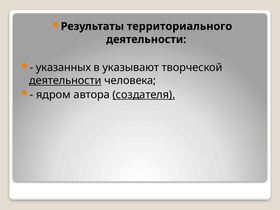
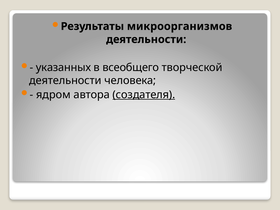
территориального: территориального -> микроорганизмов (180, 26)
указывают: указывают -> всеобщего (131, 67)
деятельности underline: present -> none (65, 81)
